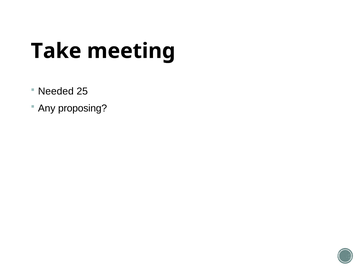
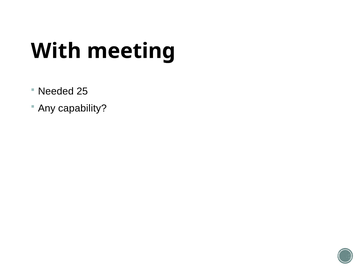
Take: Take -> With (56, 51)
proposing: proposing -> capability (82, 108)
